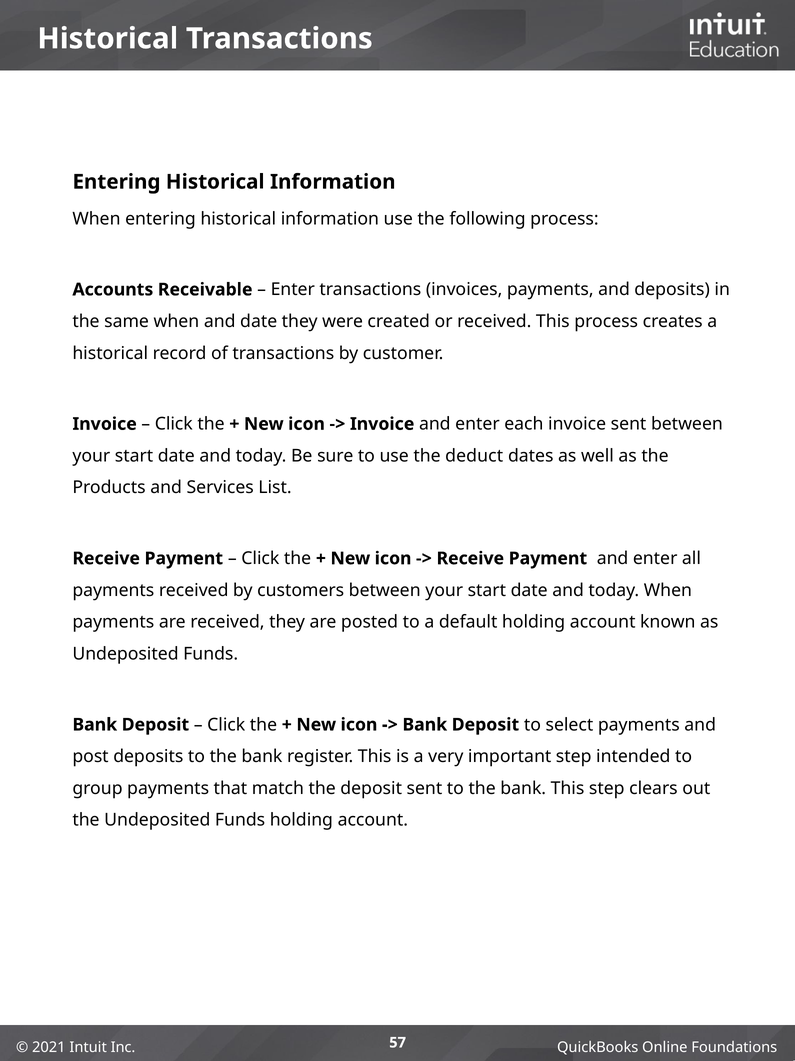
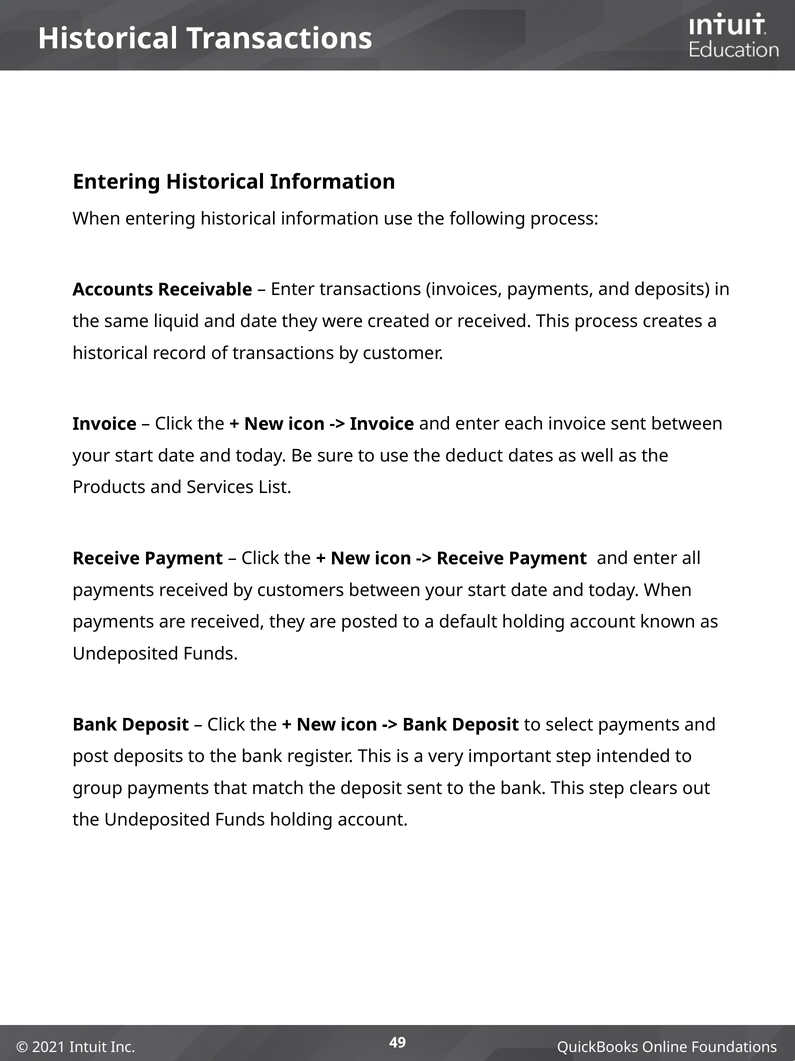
same when: when -> liquid (176, 321)
57: 57 -> 49 (398, 1042)
